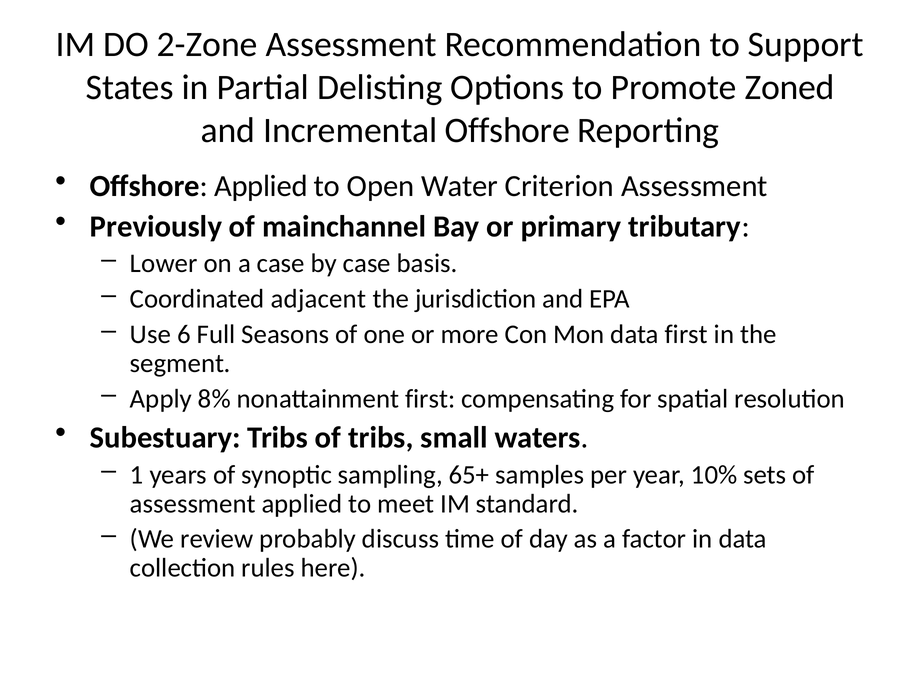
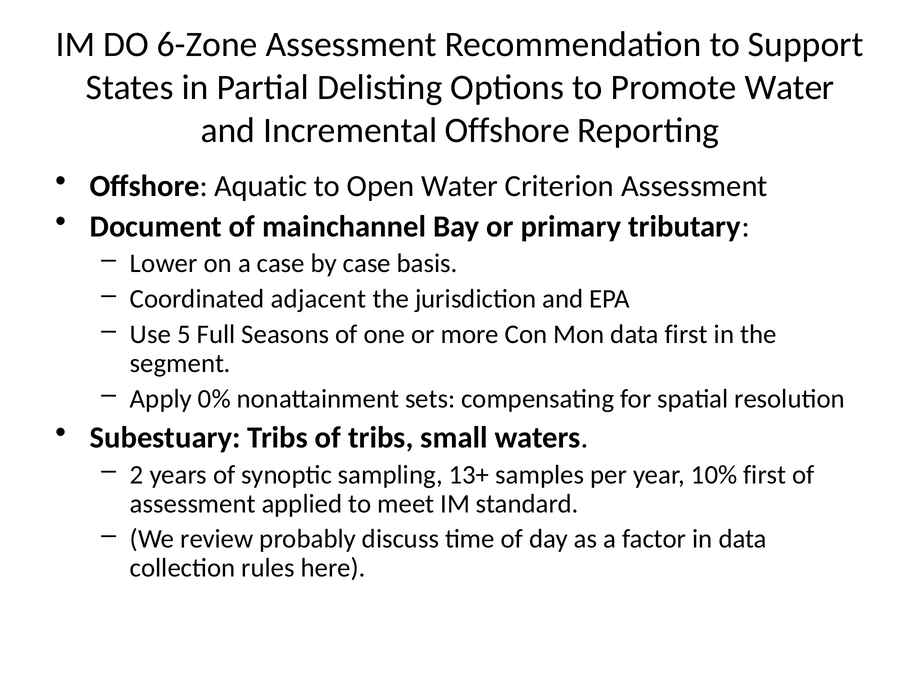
2-Zone: 2-Zone -> 6-Zone (207, 45)
Promote Zoned: Zoned -> Water (790, 88)
Offshore Applied: Applied -> Aquatic (261, 186)
Previously: Previously -> Document (156, 227)
6: 6 -> 5 (184, 334)
8%: 8% -> 0% (214, 399)
nonattainment first: first -> sets (430, 399)
1: 1 -> 2 (137, 475)
65+: 65+ -> 13+ (469, 475)
10% sets: sets -> first (765, 475)
